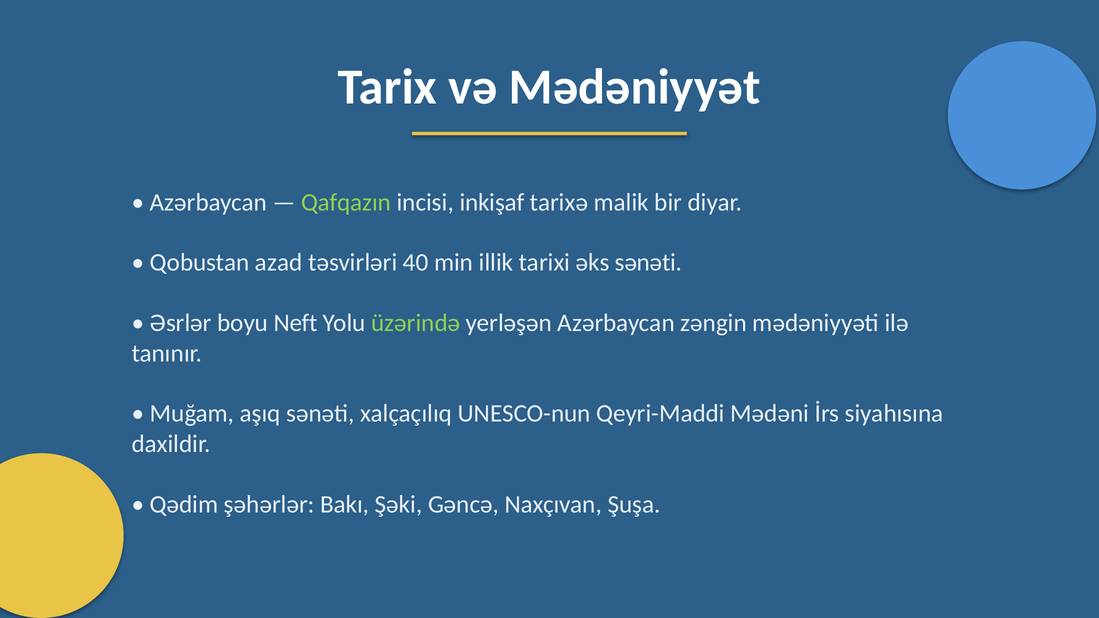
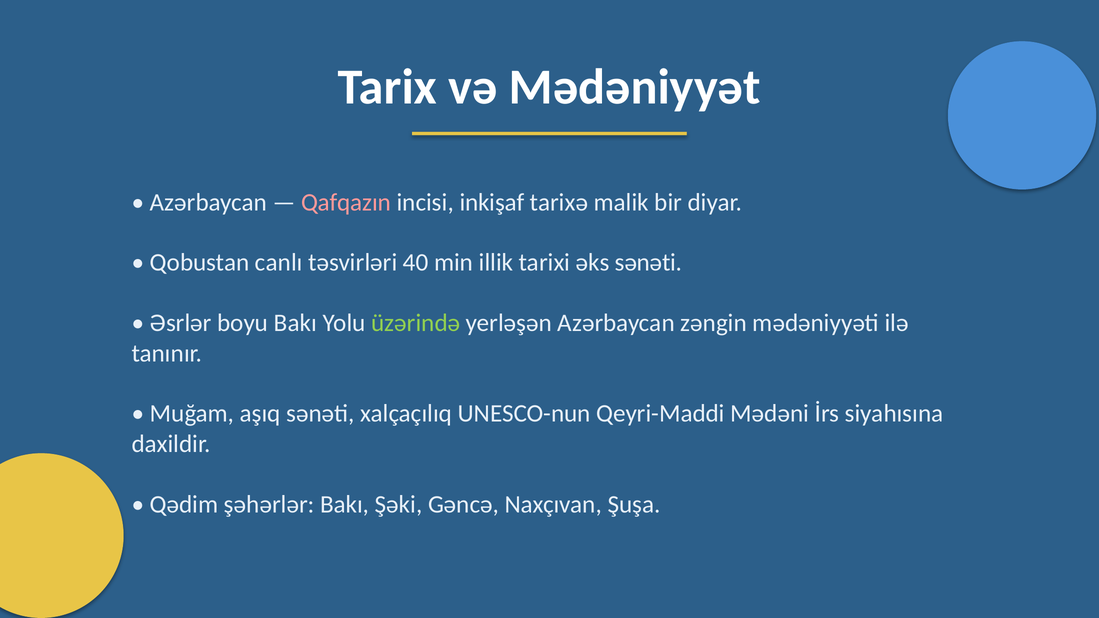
Qafqazın colour: light green -> pink (346, 202)
azad: azad -> canlı (279, 263)
boyu Neft: Neft -> Bakı (295, 323)
